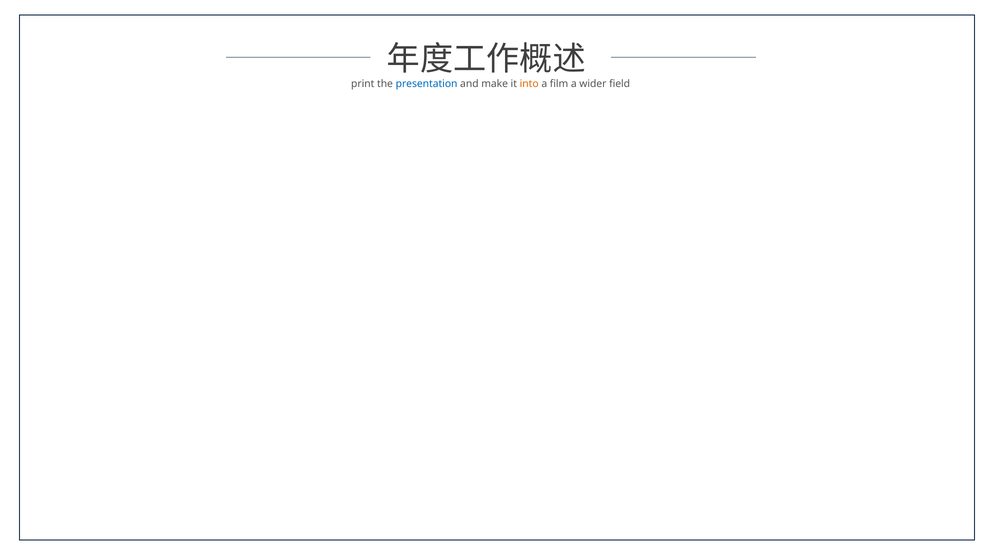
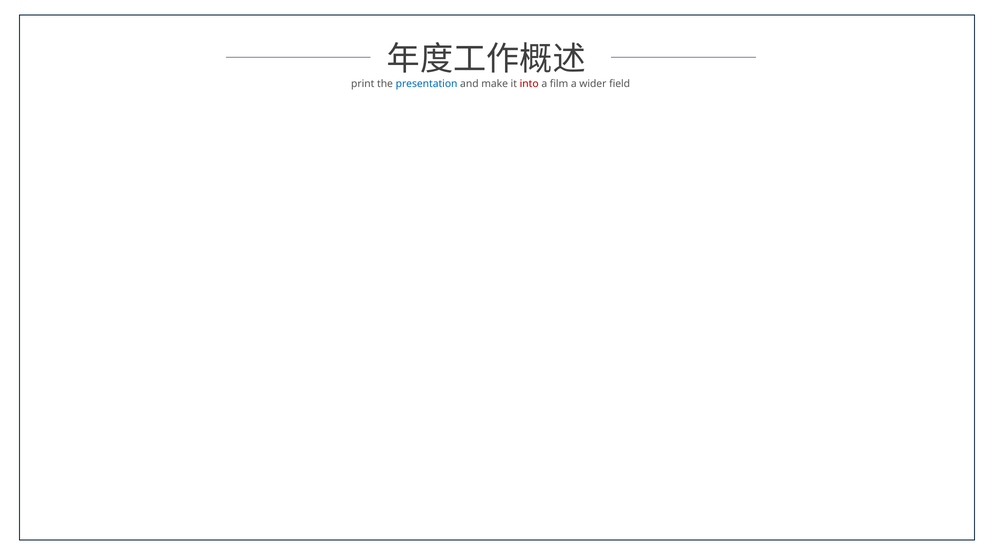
into colour: orange -> red (529, 84)
